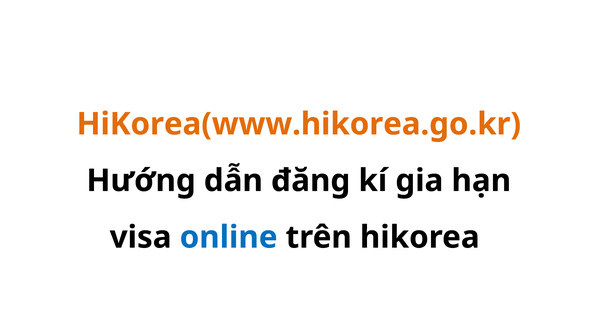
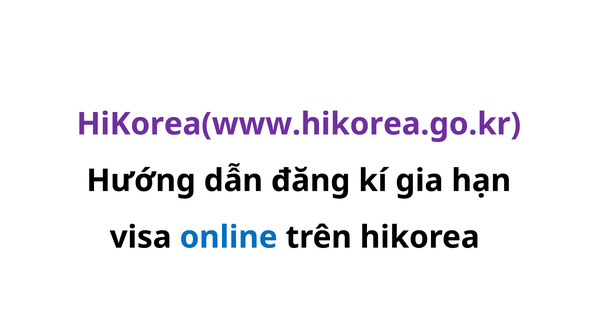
HiKorea(www.hikorea.go.kr colour: orange -> purple (299, 124)
